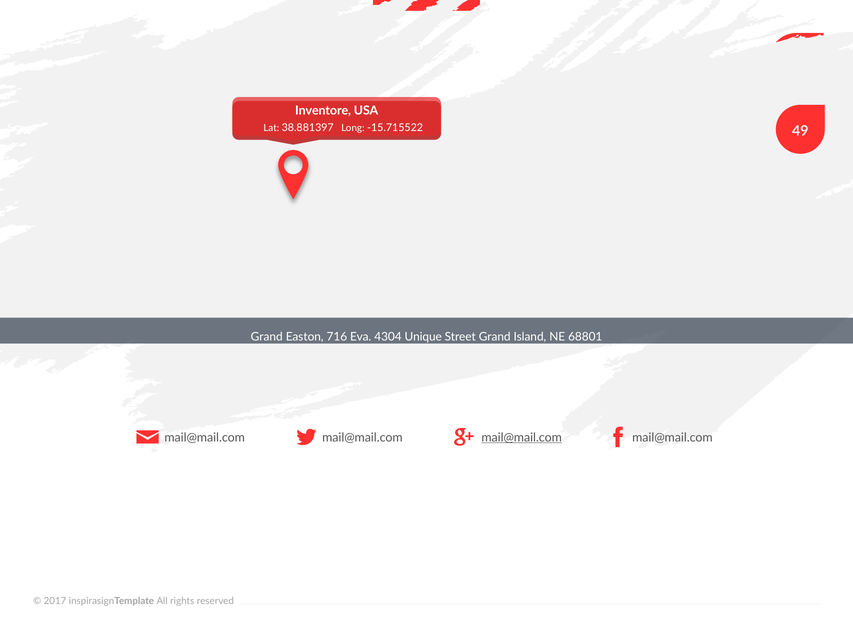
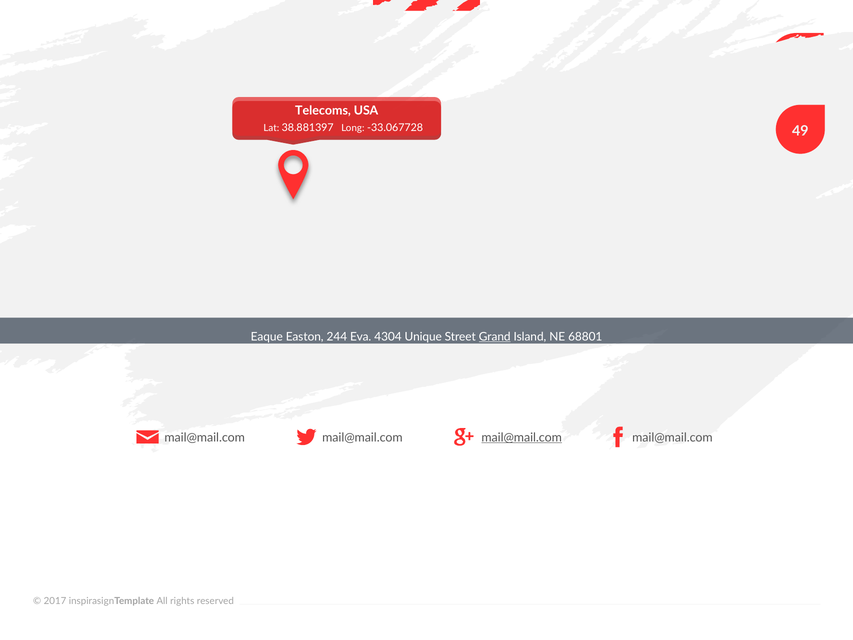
Inventore: Inventore -> Telecoms (323, 111)
-15.715522: -15.715522 -> -33.067728 (395, 128)
Grand: Grand -> Eaque (267, 337)
716: 716 -> 244 (337, 337)
Grand underline: none -> present (495, 337)
